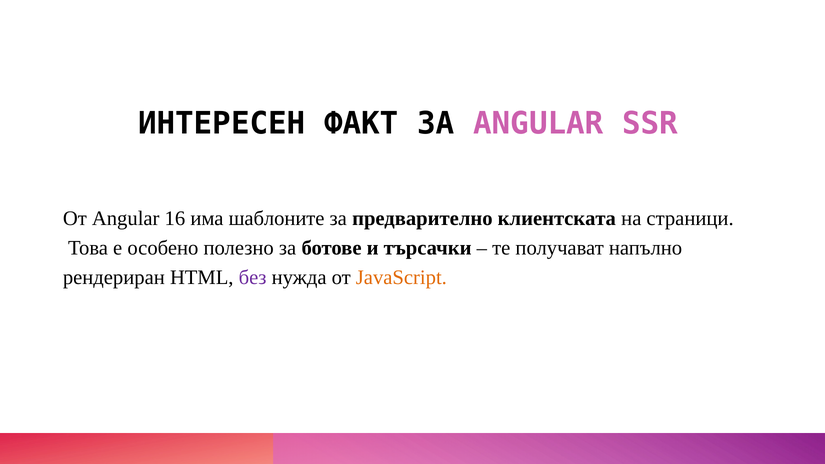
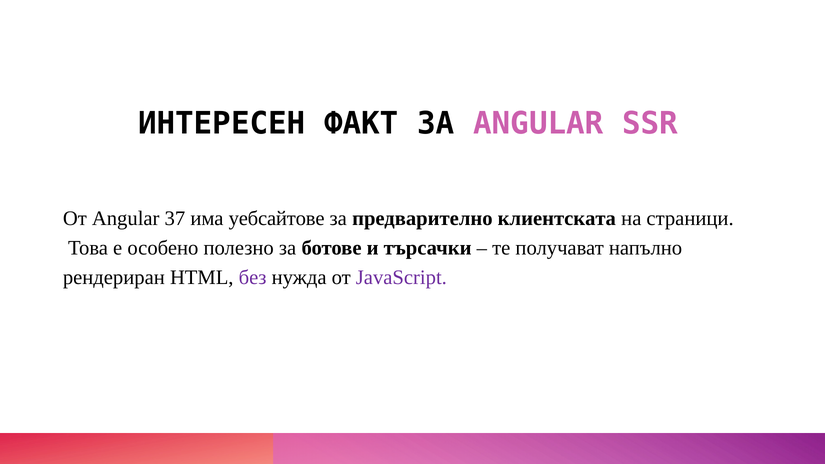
16: 16 -> 37 (175, 218)
шаблоните: шаблоните -> уебсайтове (277, 218)
JavaScript colour: orange -> purple (401, 278)
